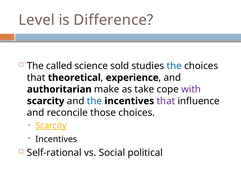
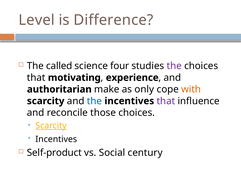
sold: sold -> four (120, 66)
the colour: blue -> purple (174, 66)
theoretical: theoretical -> motivating (74, 78)
take: take -> only (144, 89)
with colour: purple -> orange (191, 89)
Self-rational: Self-rational -> Self-product (54, 153)
political: political -> century (145, 153)
